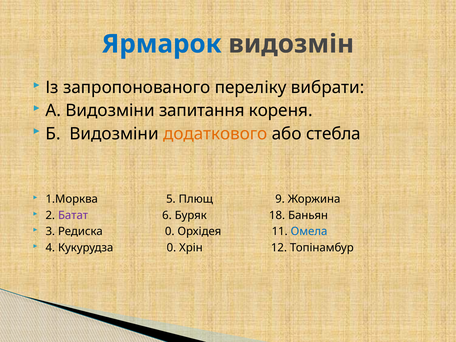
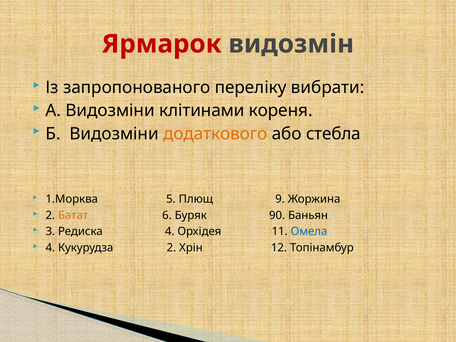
Ярмарок colour: blue -> red (162, 44)
запитання: запитання -> клітинами (202, 111)
Батат colour: purple -> orange (73, 215)
18: 18 -> 90 (277, 215)
Редиска 0: 0 -> 4 (170, 232)
Кукурудза 0: 0 -> 2 (171, 248)
